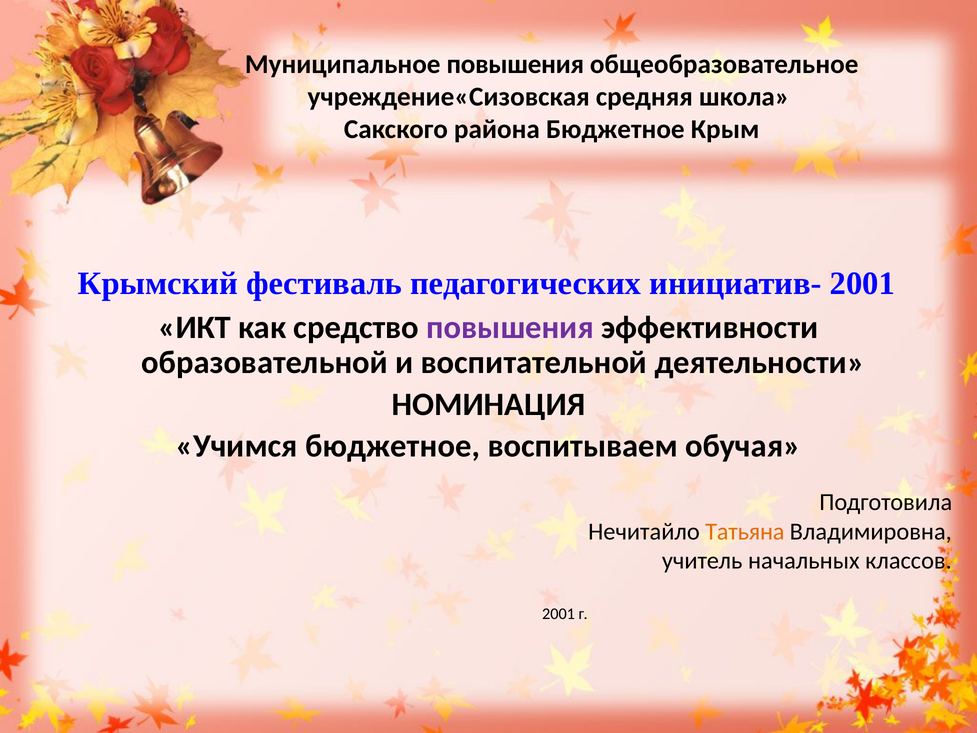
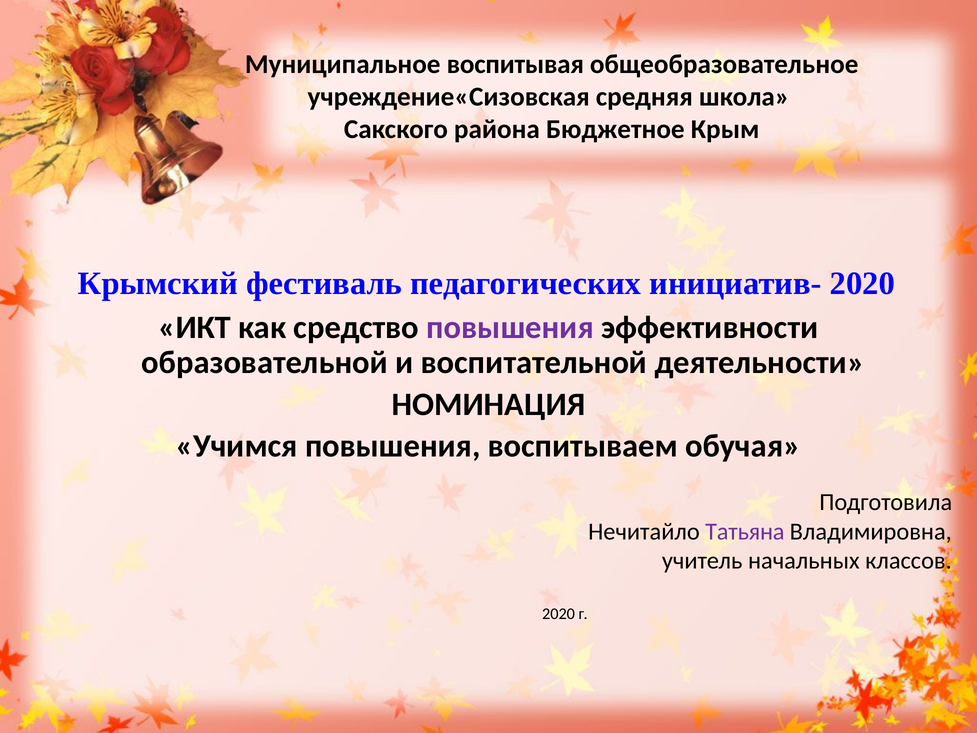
Муниципальное повышения: повышения -> воспитывая (515, 64)
инициатив- 2001: 2001 -> 2020 (862, 283)
Учимся бюджетное: бюджетное -> повышения (393, 446)
Татьяна colour: orange -> purple (745, 531)
2001: 2001 -> 2020 (559, 614)
